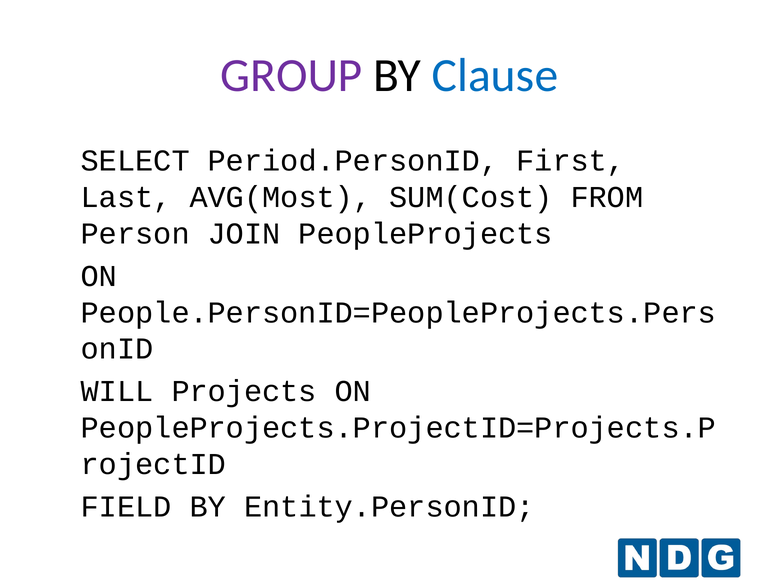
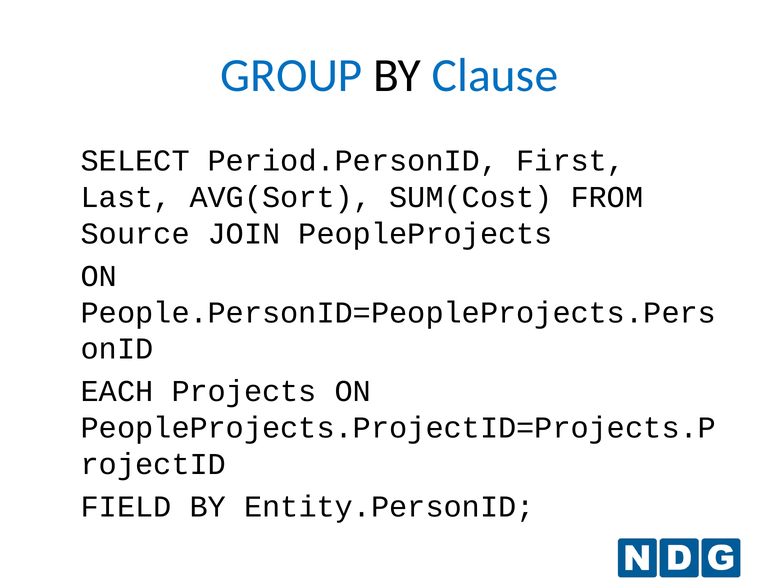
GROUP colour: purple -> blue (292, 75)
AVG(Most: AVG(Most -> AVG(Sort (280, 197)
Person: Person -> Source (135, 233)
WILL: WILL -> EACH (117, 391)
